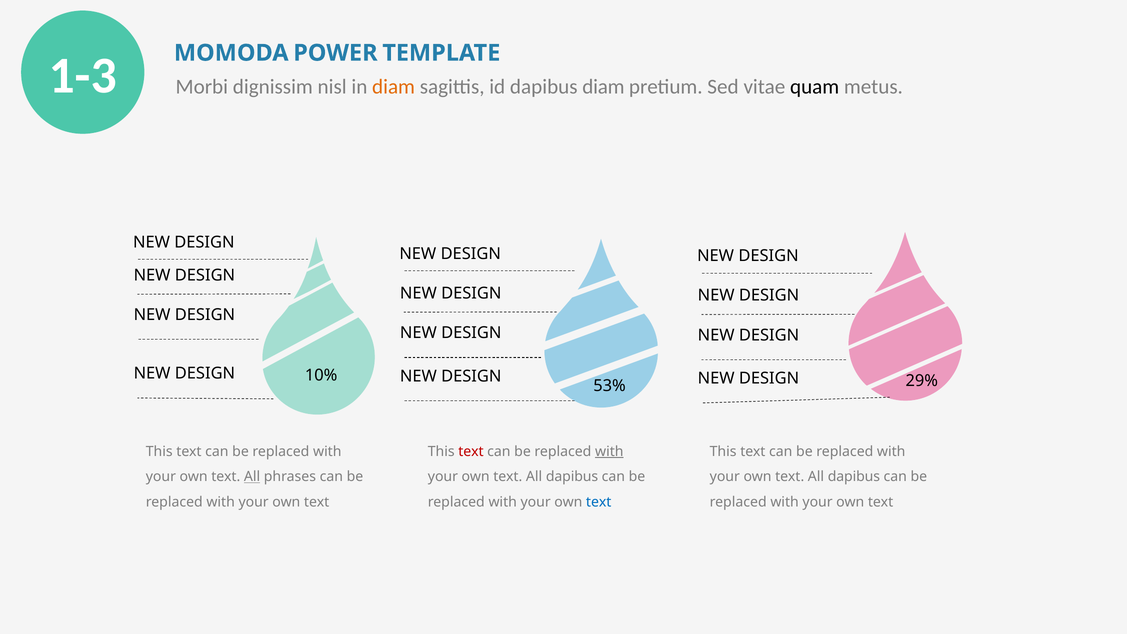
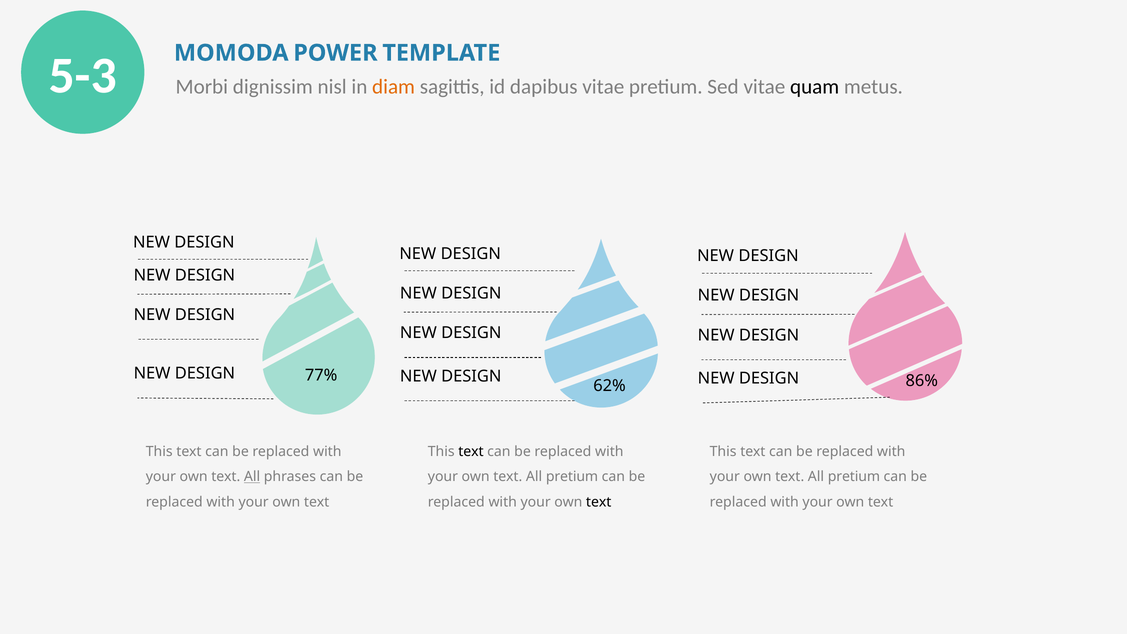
1-3: 1-3 -> 5-3 (83, 76)
dapibus diam: diam -> vitae (603, 87)
10%: 10% -> 77% (321, 375)
29%: 29% -> 86% (922, 381)
53%: 53% -> 62% (610, 386)
text colour: red -> black (471, 451)
with underline: present -> none (609, 451)
dapibus: dapibus -> pretium (572, 477)
dapibus: dapibus -> pretium (854, 477)
text colour: blue -> black (599, 502)
